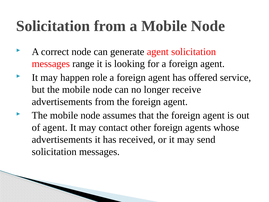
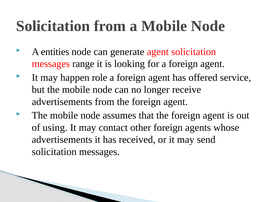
correct: correct -> entities (55, 52)
of agent: agent -> using (55, 127)
